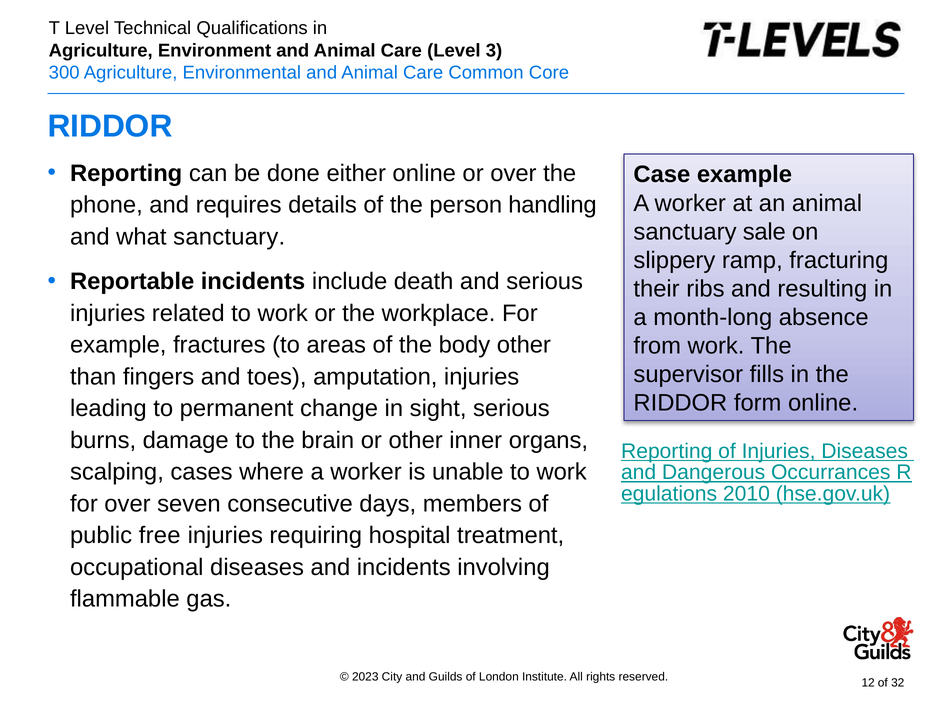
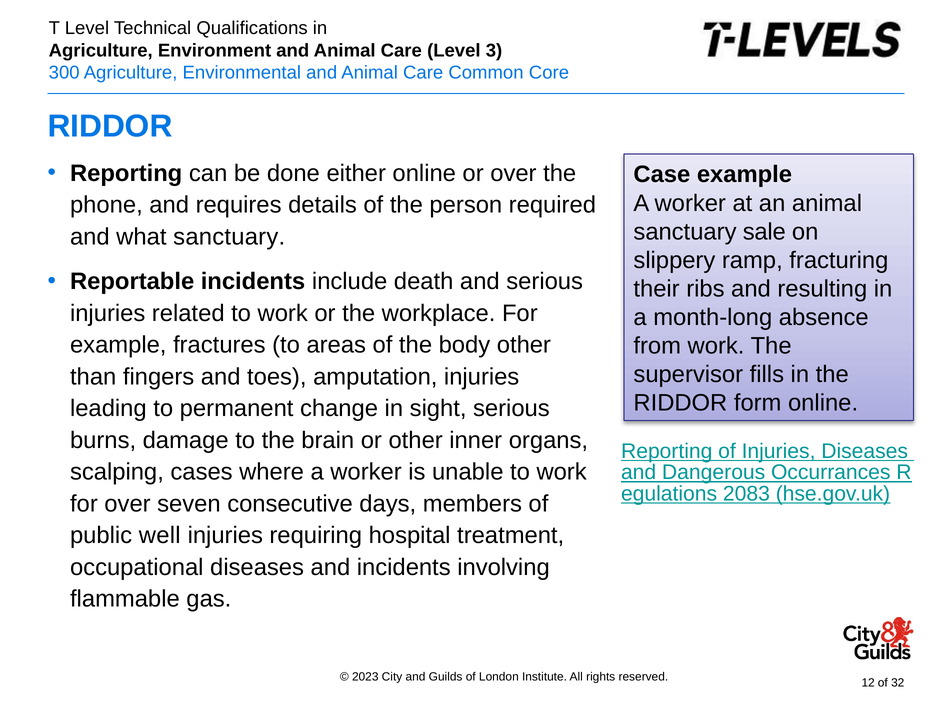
handling: handling -> required (552, 205)
2010: 2010 -> 2083 (746, 494)
free: free -> well (160, 536)
